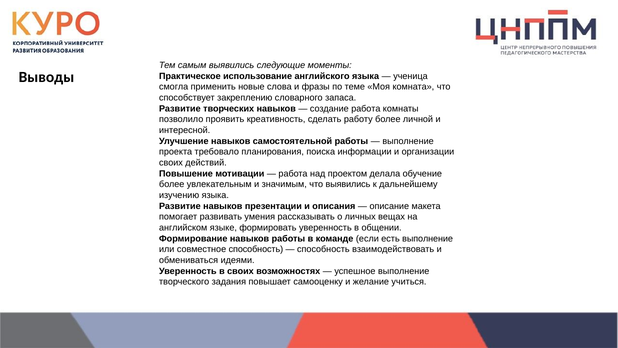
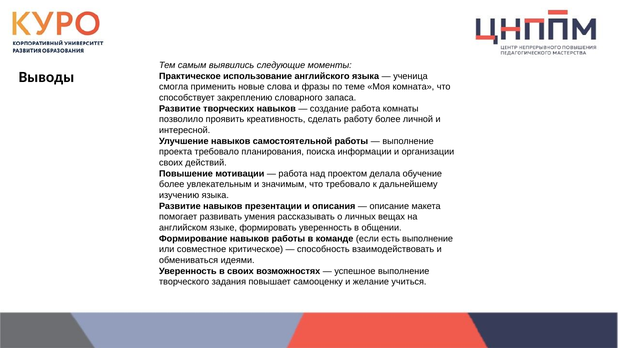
что выявились: выявились -> требовало (348, 184)
совместное способность: способность -> критическое (256, 249)
